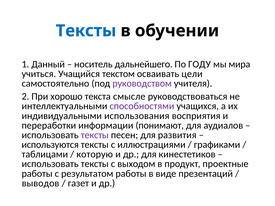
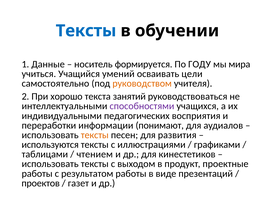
Данный: Данный -> Данные (48, 64)
дальнейшего: дальнейшего -> формируется (144, 64)
текстом: текстом -> умений (118, 74)
руководством colour: purple -> orange (142, 84)
смысле: смысле -> занятий (129, 97)
использования: использования -> педагогических (137, 116)
тексты colour: purple -> orange (95, 135)
которую: которую -> чтением (95, 154)
выводов: выводов -> проектов (41, 183)
